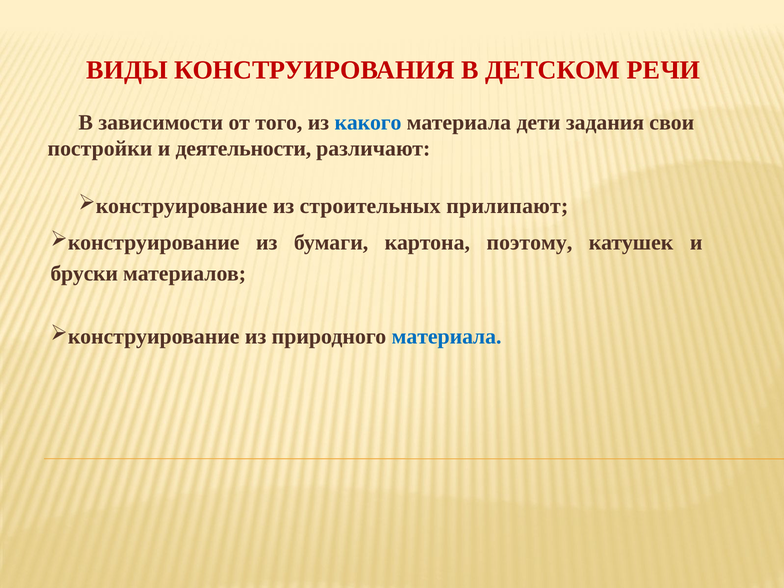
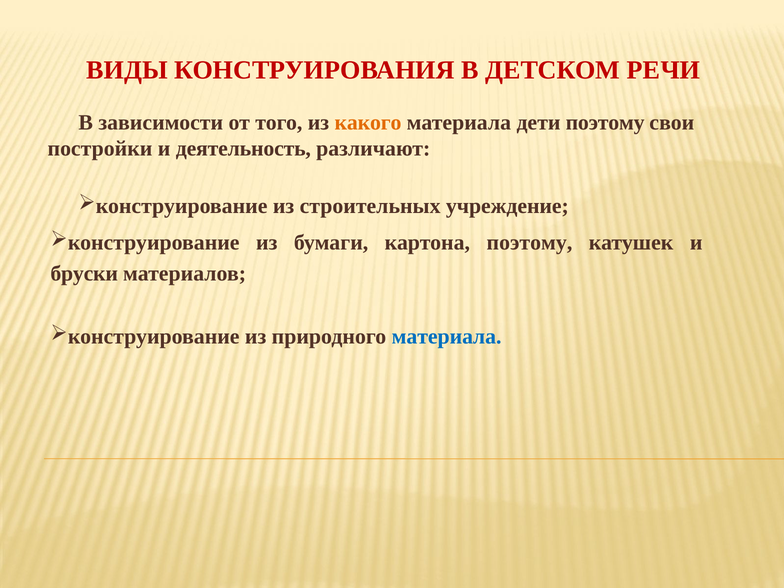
какого colour: blue -> orange (368, 122)
дети задания: задания -> поэтому (605, 122)
деятельности: деятельности -> деятельность (243, 148)
прилипают: прилипают -> учреждение (507, 206)
